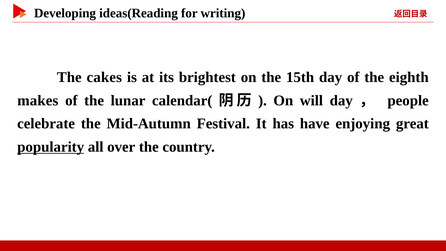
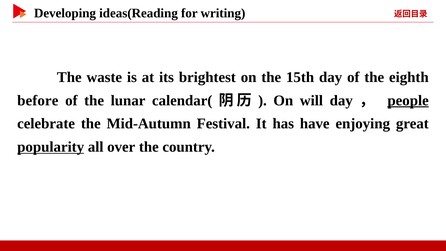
cakes: cakes -> waste (104, 77)
makes: makes -> before (38, 100)
people underline: none -> present (408, 100)
